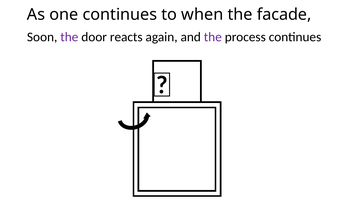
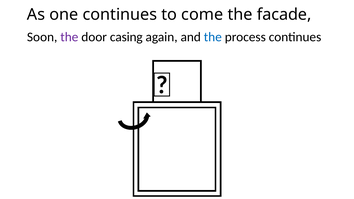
when: when -> come (202, 15)
reacts: reacts -> casing (126, 37)
the colour: purple -> blue (213, 37)
